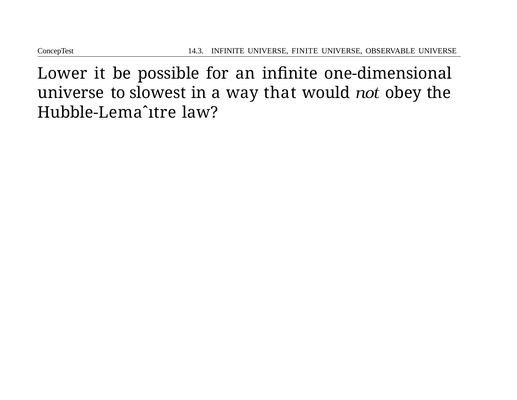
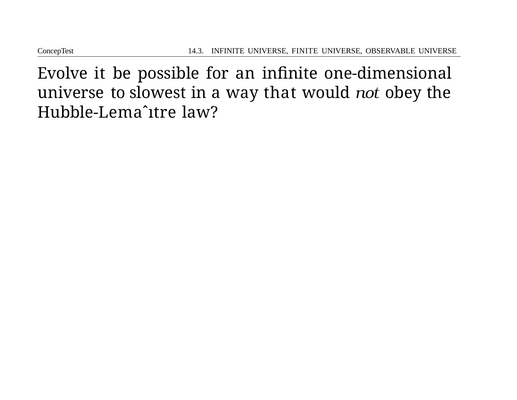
Lower: Lower -> Evolve (63, 74)
